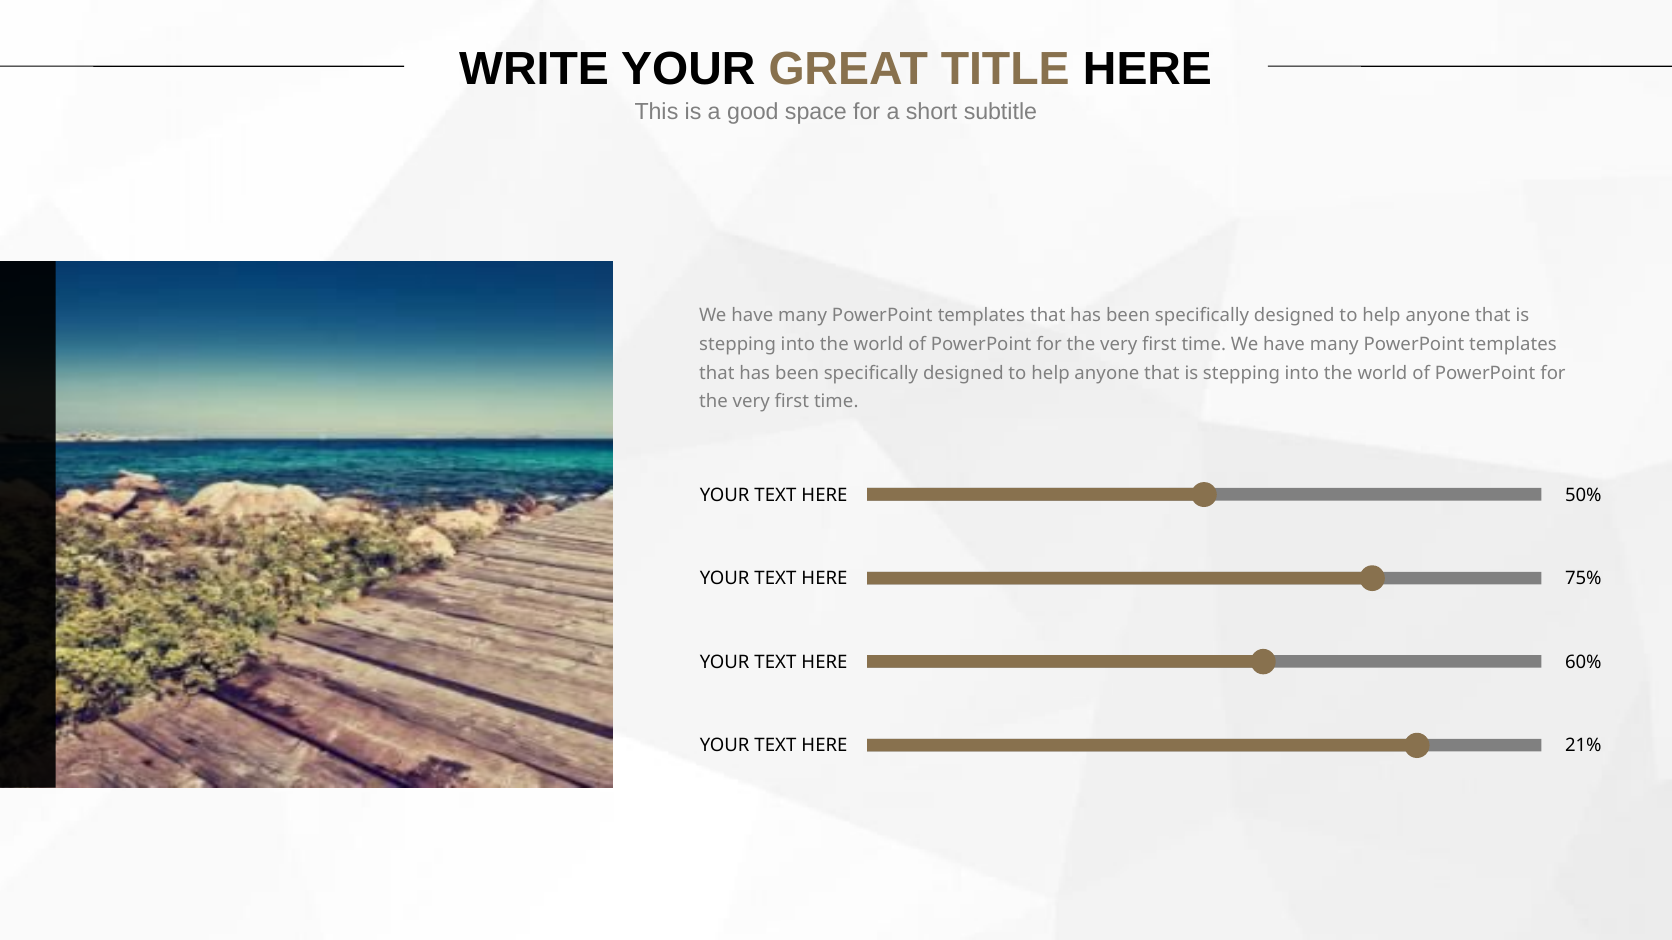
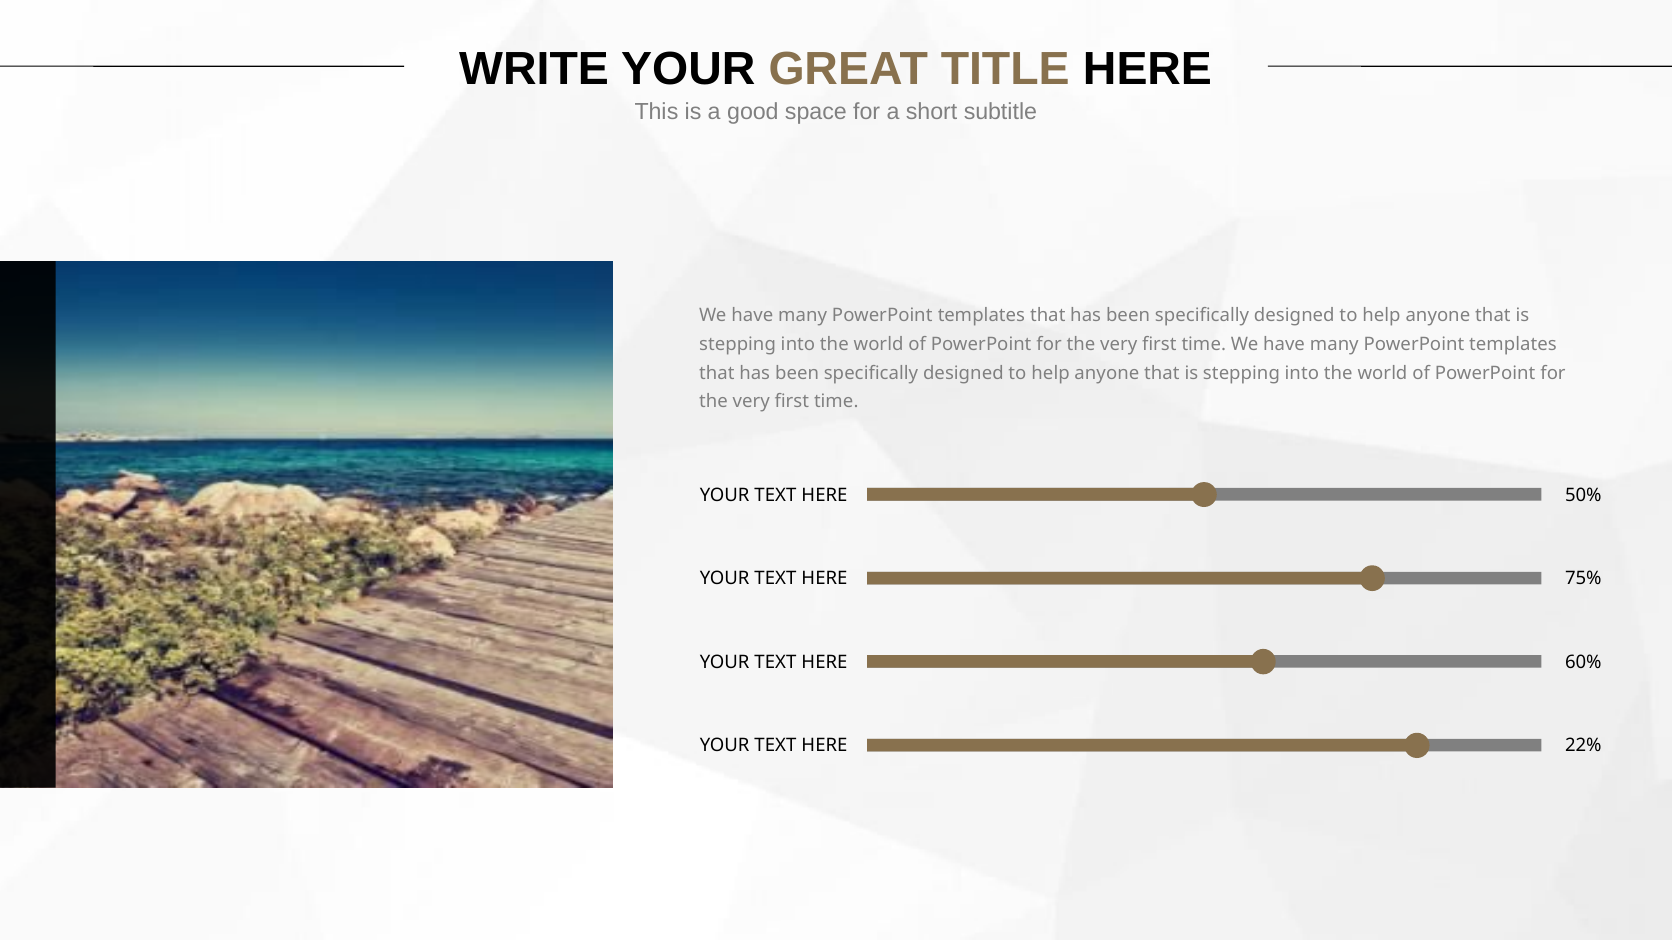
21%: 21% -> 22% (1583, 746)
